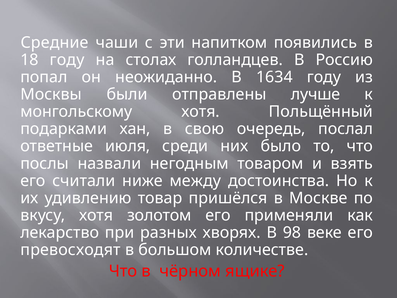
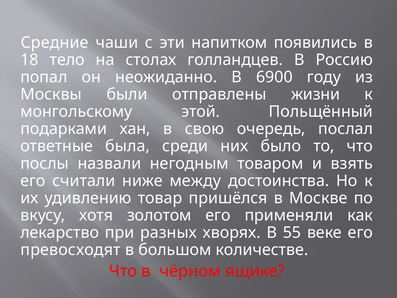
18 году: году -> тело (67, 60)
1634: 1634 -> 6900 (274, 77)
лучше: лучше -> жизни (316, 94)
монгольскому хотя: хотя -> этой (201, 112)
июля: июля -> была (128, 146)
98: 98 -> 55 (292, 232)
